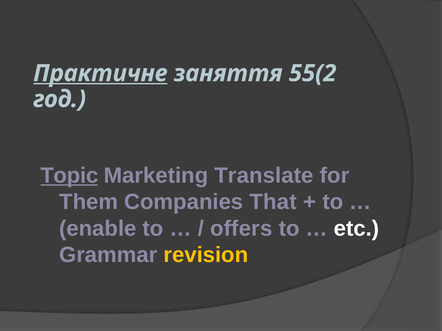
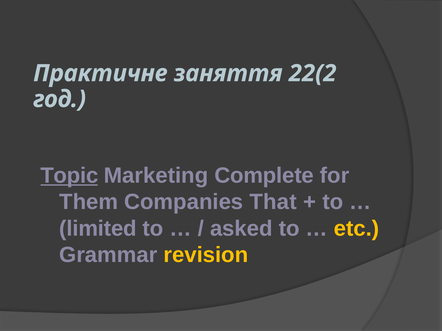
Практичне underline: present -> none (100, 73)
55(2: 55(2 -> 22(2 (313, 73)
Translate: Translate -> Complete (264, 176)
enable: enable -> limited (98, 229)
offers: offers -> asked (241, 229)
etc colour: white -> yellow (357, 229)
